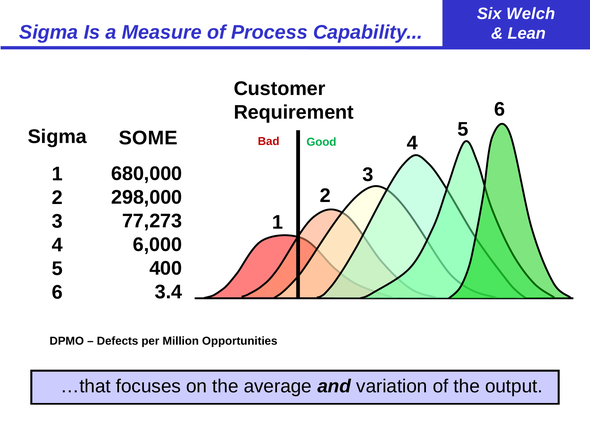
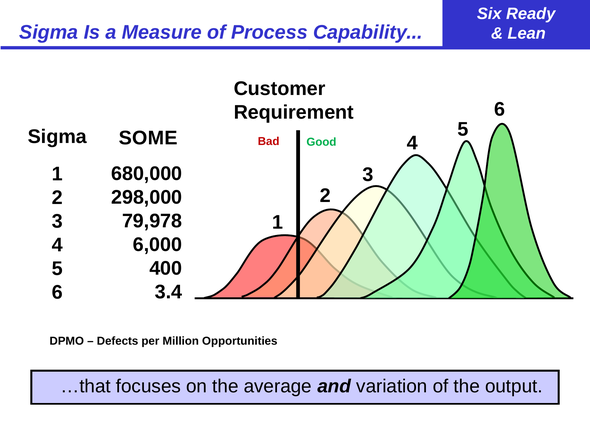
Welch: Welch -> Ready (531, 14)
77,273: 77,273 -> 79,978 (152, 221)
